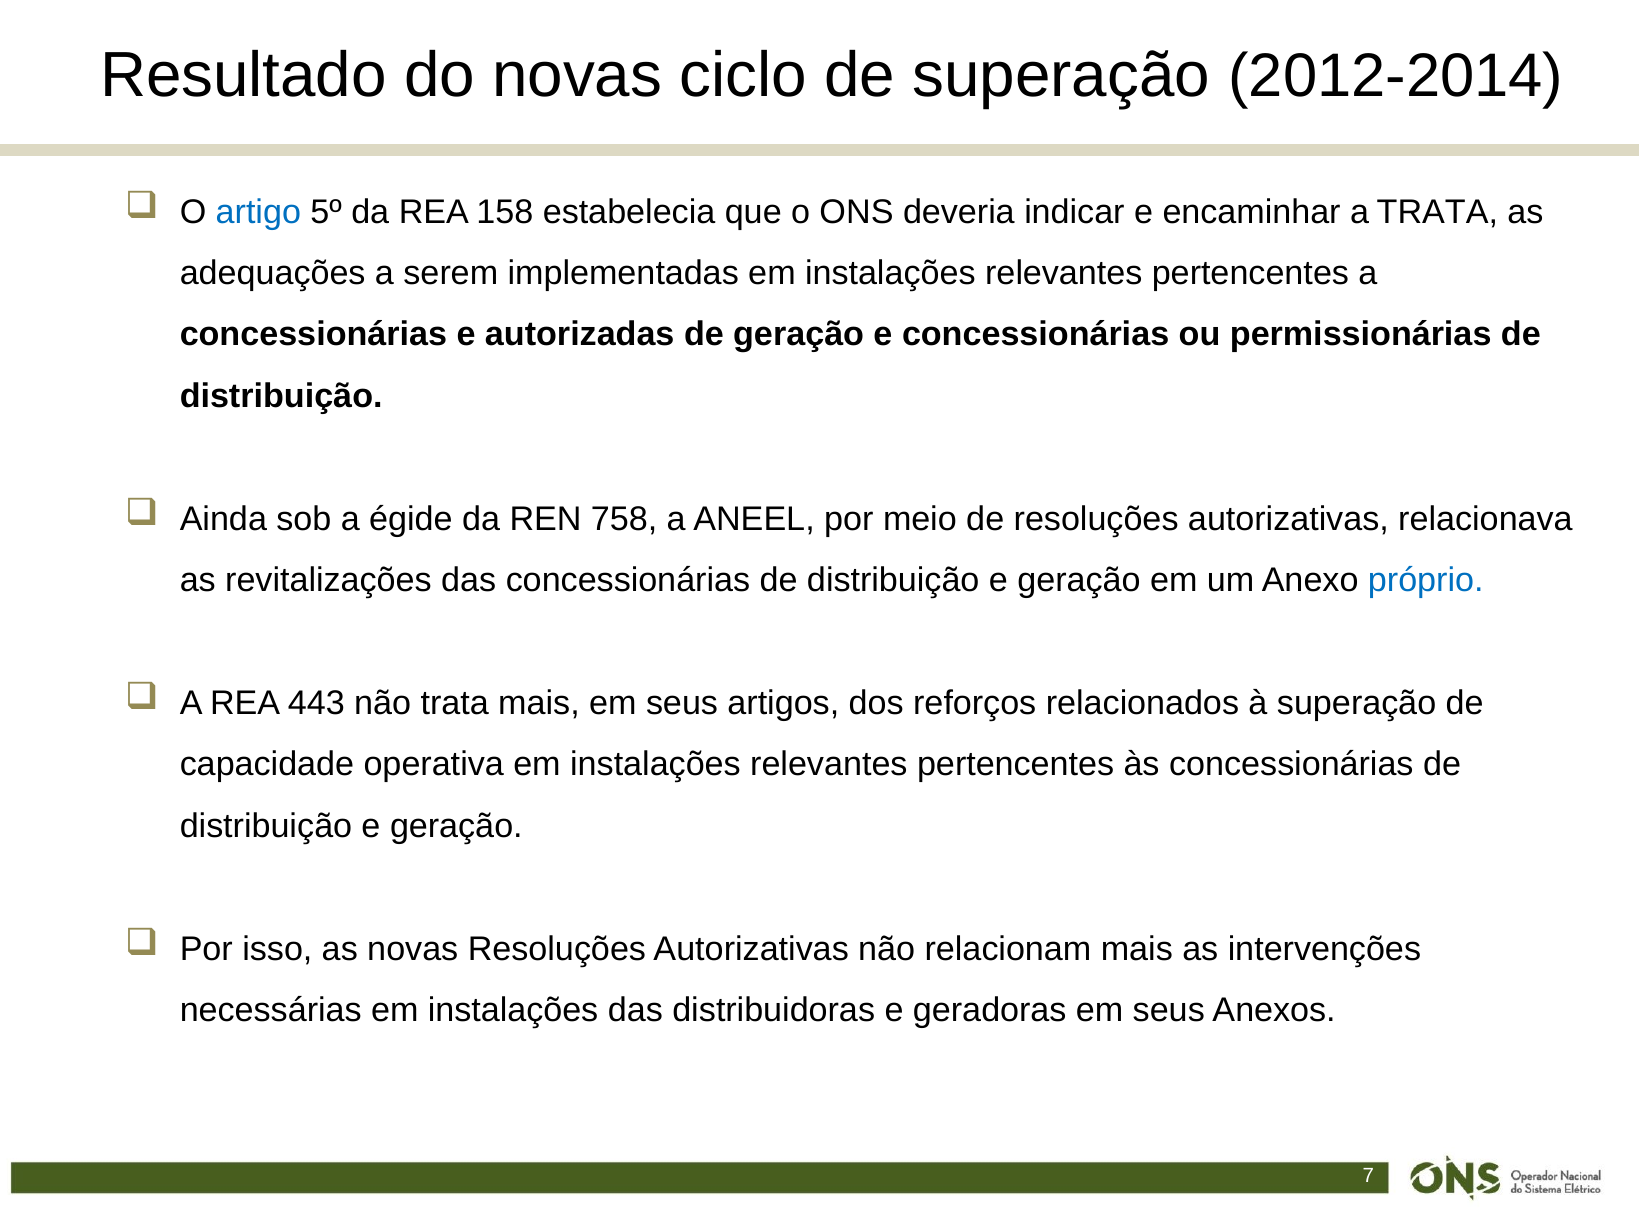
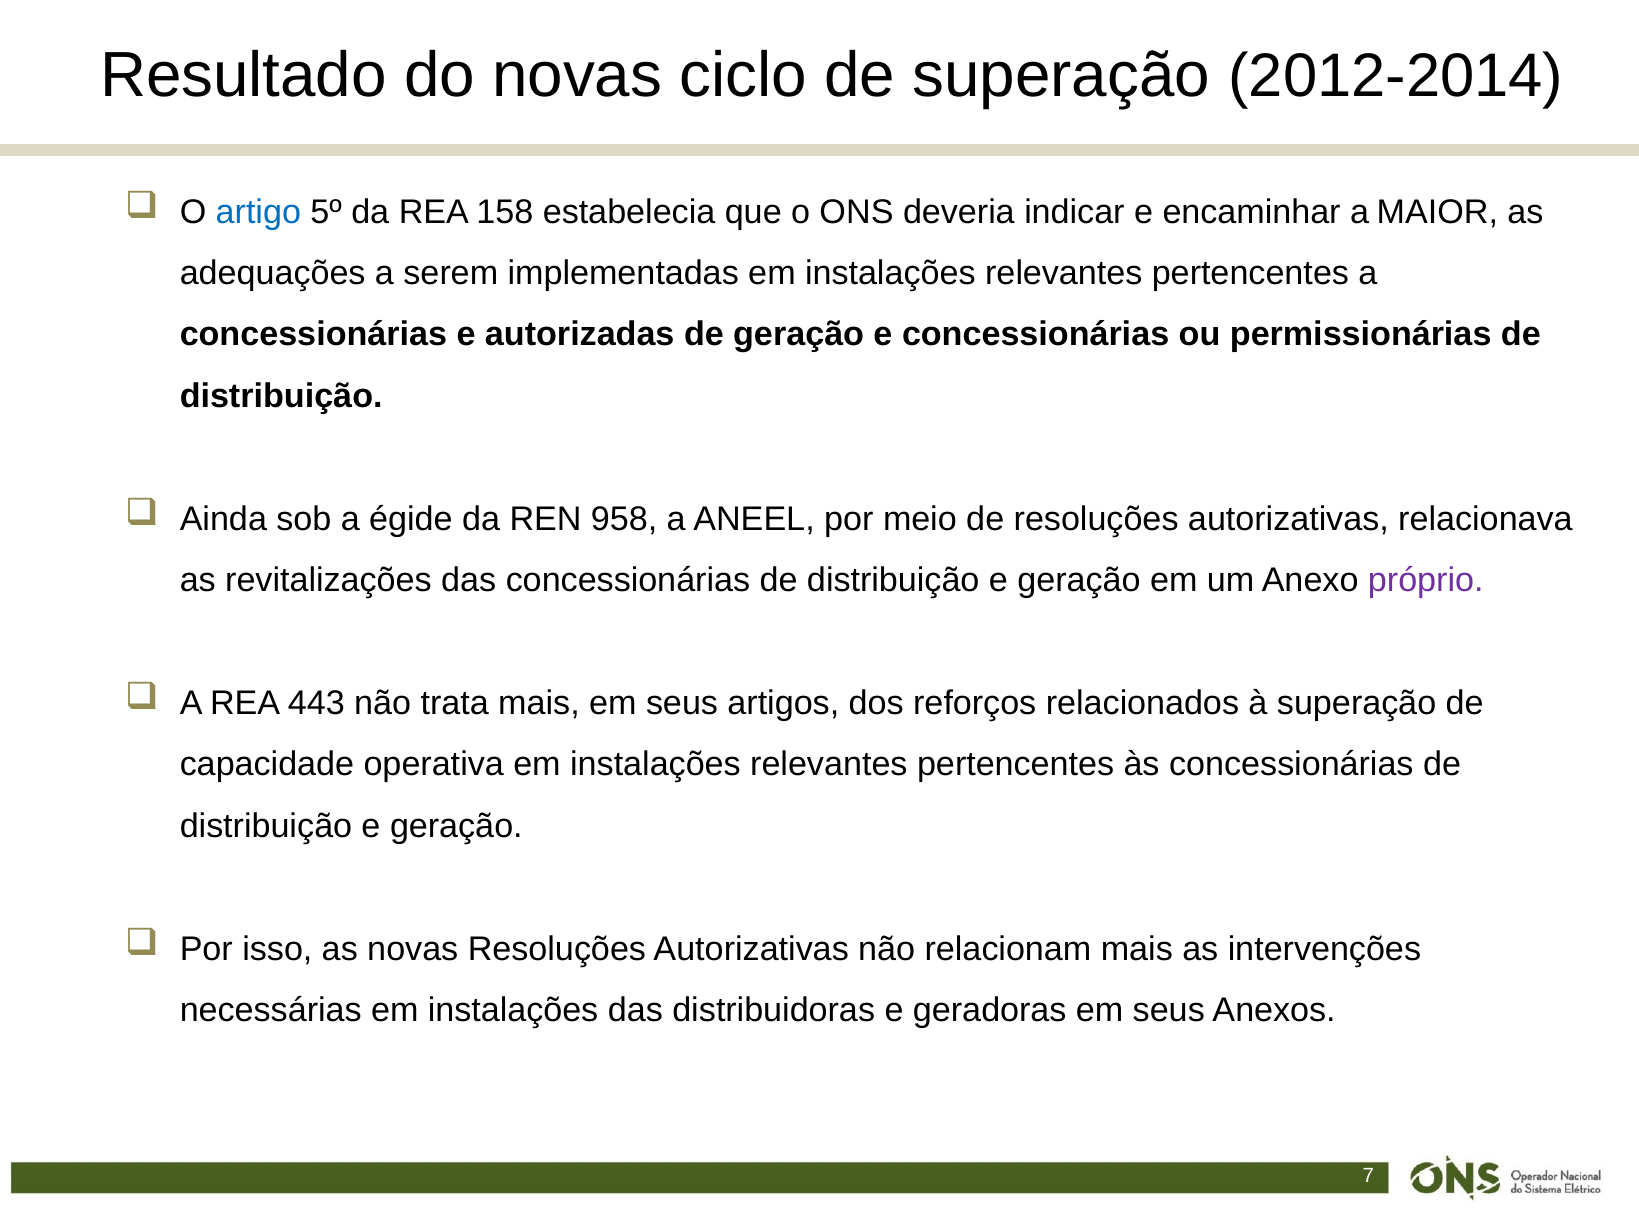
a TRATA: TRATA -> MAIOR (1437, 212)
758: 758 -> 958 (624, 519)
próprio colour: blue -> purple (1426, 580)
